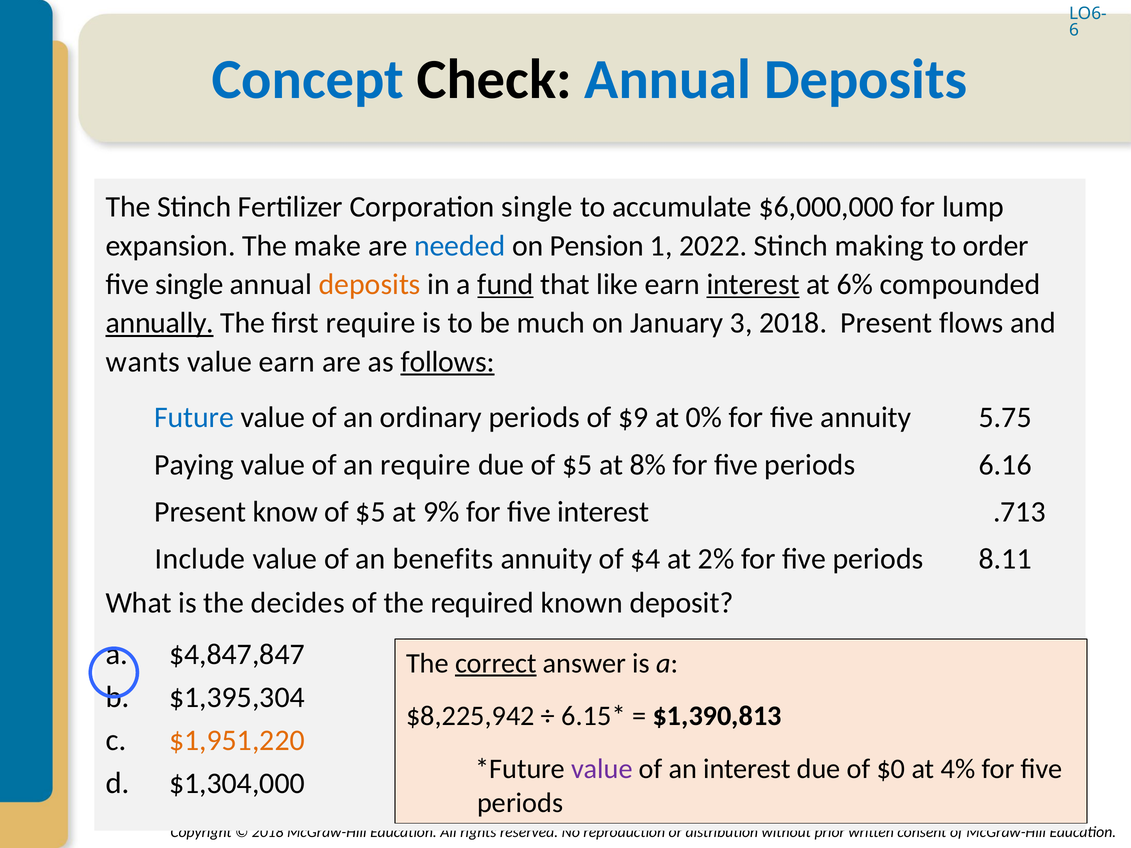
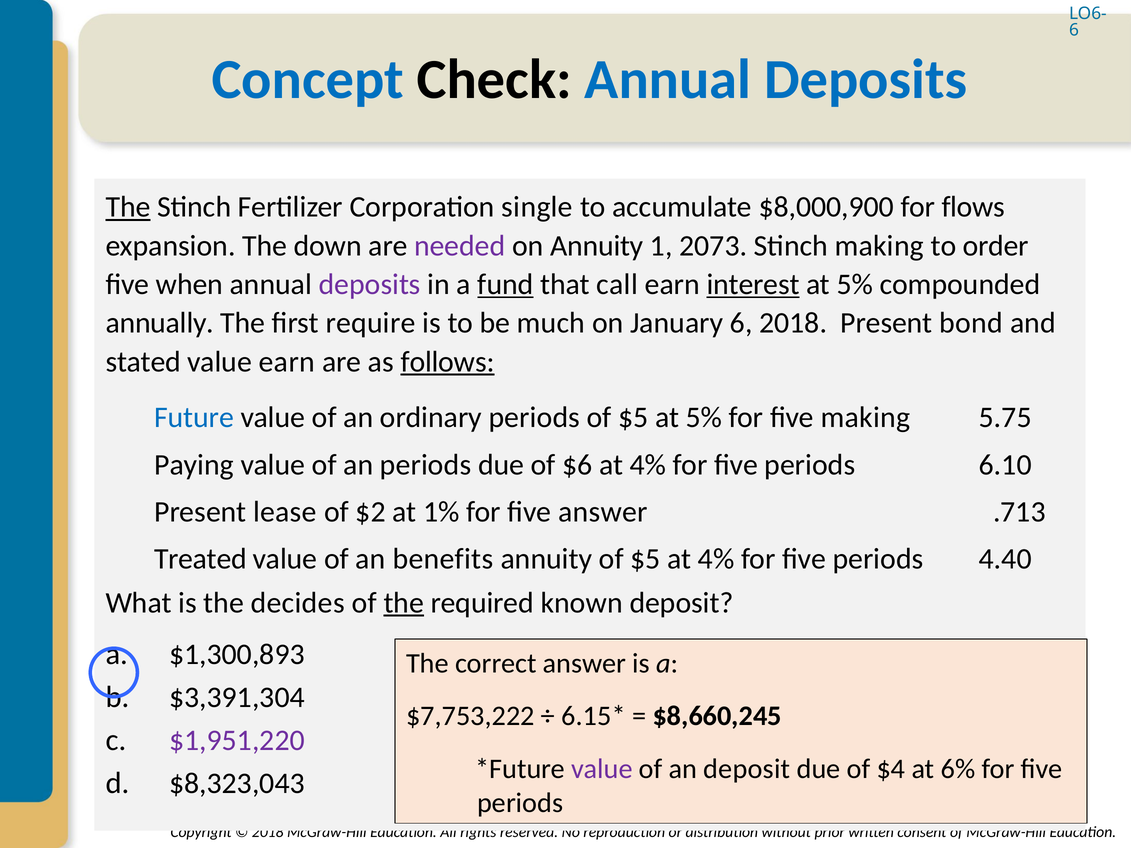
The underline: none -> present (128, 207)
$6,000,000: $6,000,000 -> $8,000,900 (826, 207)
lump: lump -> flows (973, 207)
make: make -> down (328, 246)
needed colour: blue -> purple (460, 246)
on Pension: Pension -> Annuity (597, 246)
2022: 2022 -> 2073 (713, 246)
five single: single -> when (190, 284)
deposits colour: orange -> purple (370, 284)
like: like -> call (617, 284)
6%: 6% -> 5% (855, 284)
annually underline: present -> none (160, 323)
January 3: 3 -> 6 (741, 323)
flows: flows -> bond (971, 323)
wants: wants -> stated (143, 362)
$9: $9 -> $5 (633, 418)
0%: 0% -> 5% (704, 418)
five annuity: annuity -> making (866, 418)
an require: require -> periods (426, 465)
due of $5: $5 -> $6 (577, 465)
8%: 8% -> 4% (648, 465)
6.16: 6.16 -> 6.10 (1005, 465)
know: know -> lease (285, 512)
$5: $5 -> $2 (371, 512)
9%: 9% -> 1% (441, 512)
five interest: interest -> answer (603, 512)
Include: Include -> Treated (200, 559)
annuity of $4: $4 -> $5 (645, 559)
2%: 2% -> 4% (716, 559)
8.11: 8.11 -> 4.40 (1005, 559)
the underline: none -> present (404, 603)
$4,847,847: $4,847,847 -> $1,300,893 (237, 655)
correct underline: present -> none (496, 664)
$1,395,304: $1,395,304 -> $3,391,304 (237, 698)
$8,225,942: $8,225,942 -> $7,753,222 (470, 716)
$1,390,813: $1,390,813 -> $8,660,245 (717, 716)
$1,951,220 colour: orange -> purple (237, 741)
an interest: interest -> deposit (747, 769)
$0: $0 -> $4 (891, 769)
4%: 4% -> 6% (958, 769)
$1,304,000: $1,304,000 -> $8,323,043 (237, 784)
